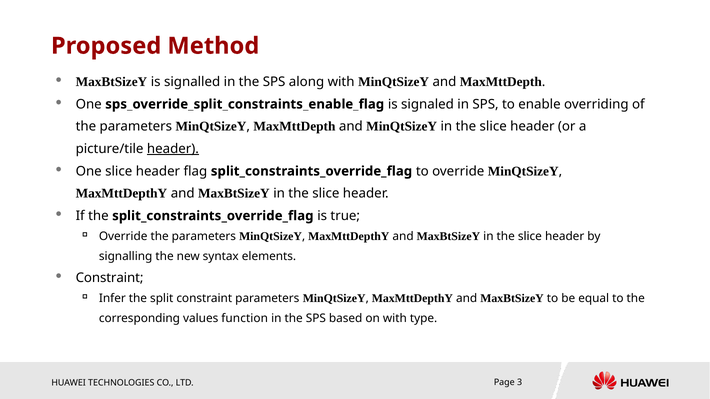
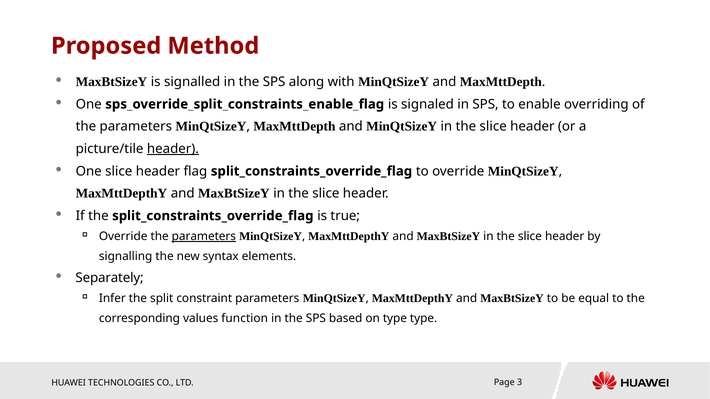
parameters underline: none -> present (204, 237)
Constraint: Constraint -> Separately (110, 278)
on with: with -> type (395, 318)
